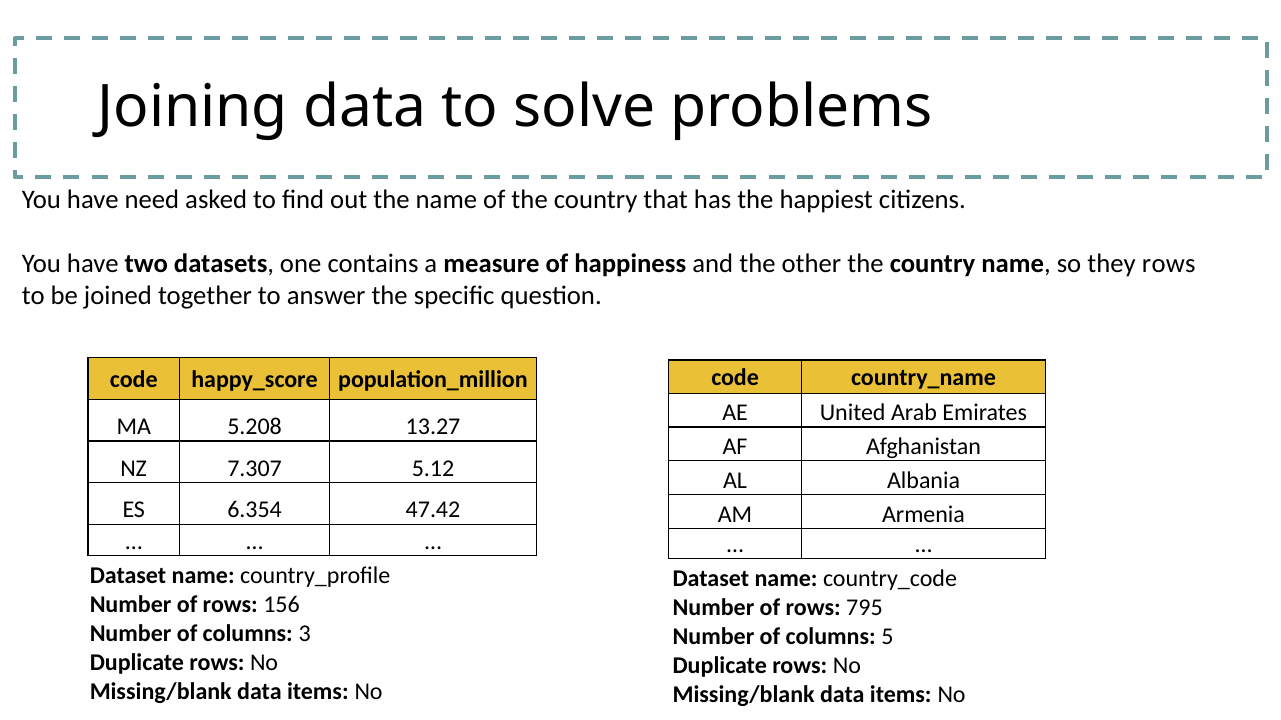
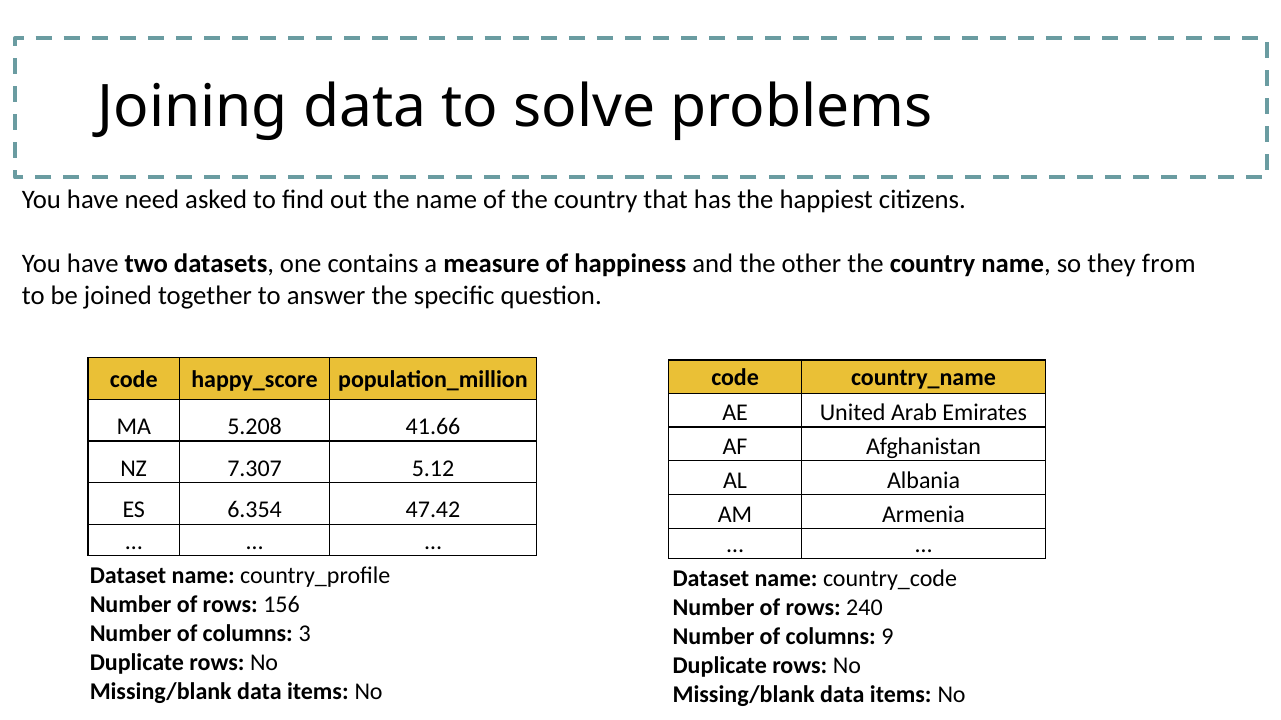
they rows: rows -> from (1169, 264)
13.27: 13.27 -> 41.66 (433, 427)
795: 795 -> 240 (864, 608)
5: 5 -> 9 (888, 637)
